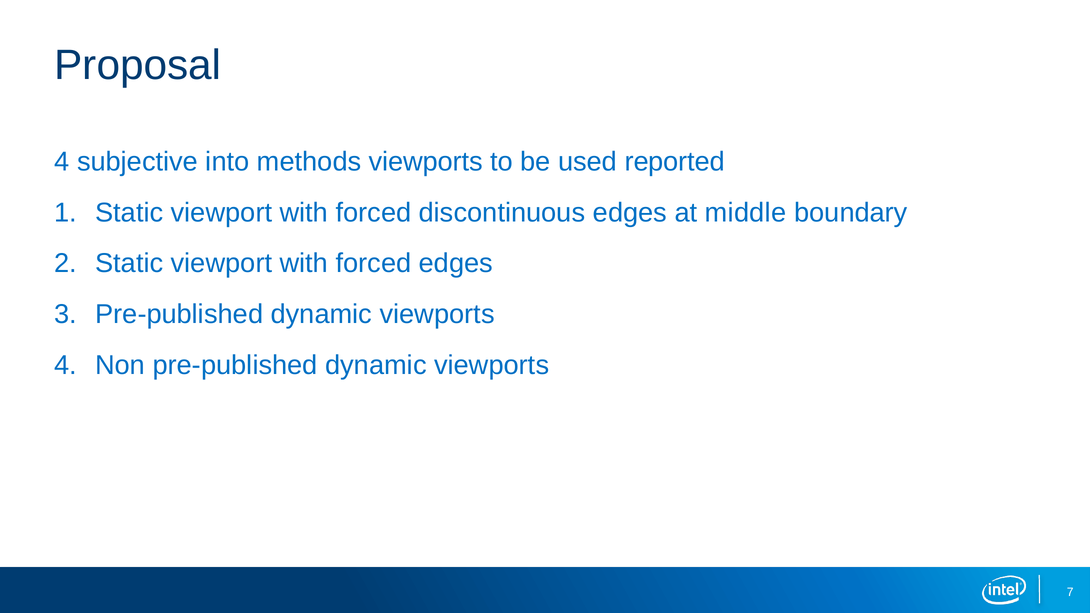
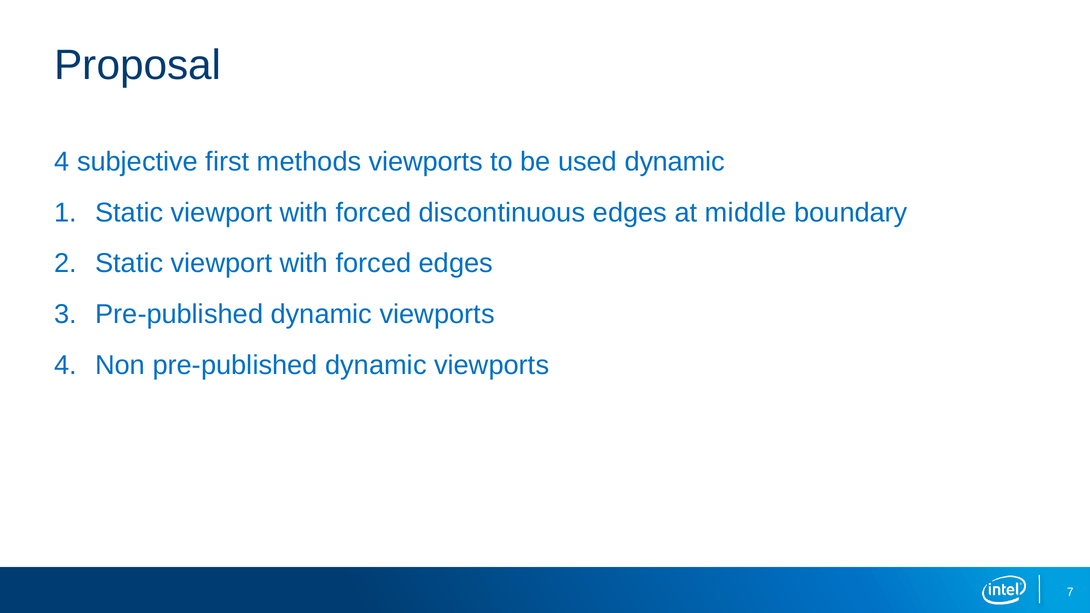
into: into -> first (227, 162)
used reported: reported -> dynamic (675, 162)
